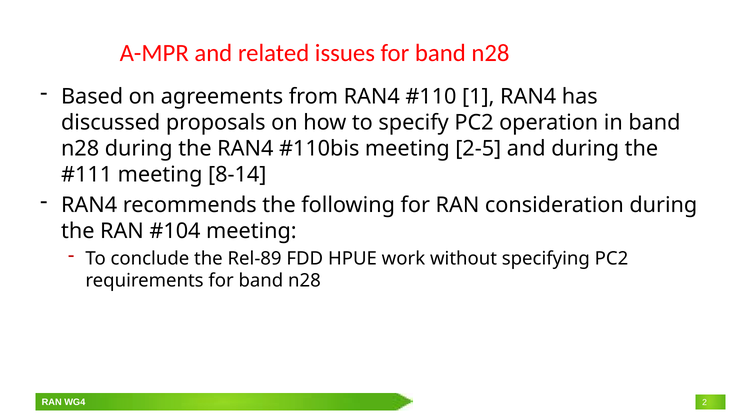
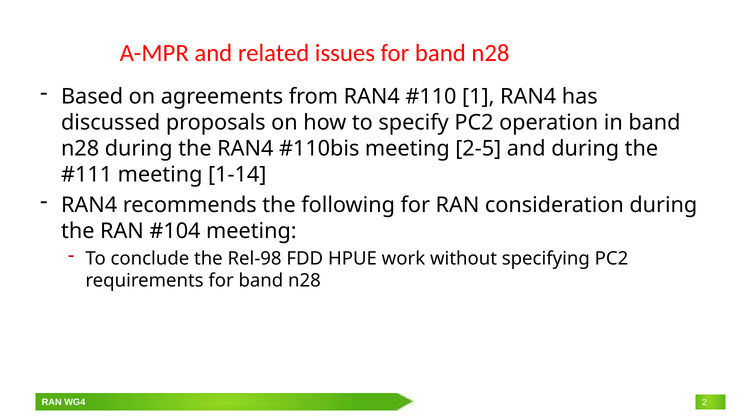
8-14: 8-14 -> 1-14 (237, 175)
Rel-89: Rel-89 -> Rel-98 (255, 259)
